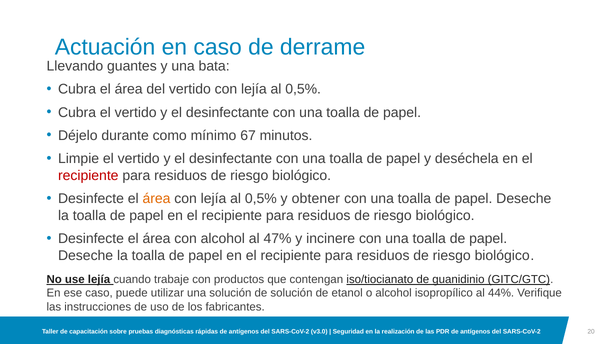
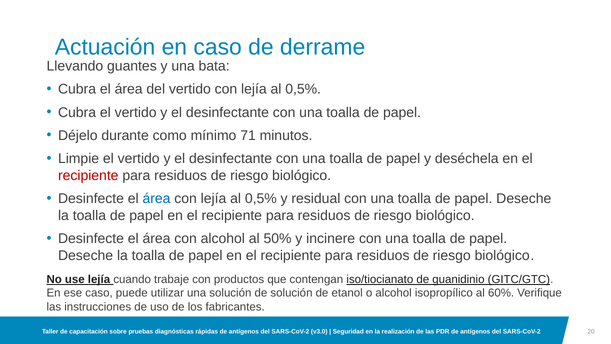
67: 67 -> 71 (248, 135)
área colour: orange -> blue (157, 199)
obtener: obtener -> residual (316, 199)
47%: 47% -> 50% (278, 239)
44%: 44% -> 60% (501, 293)
